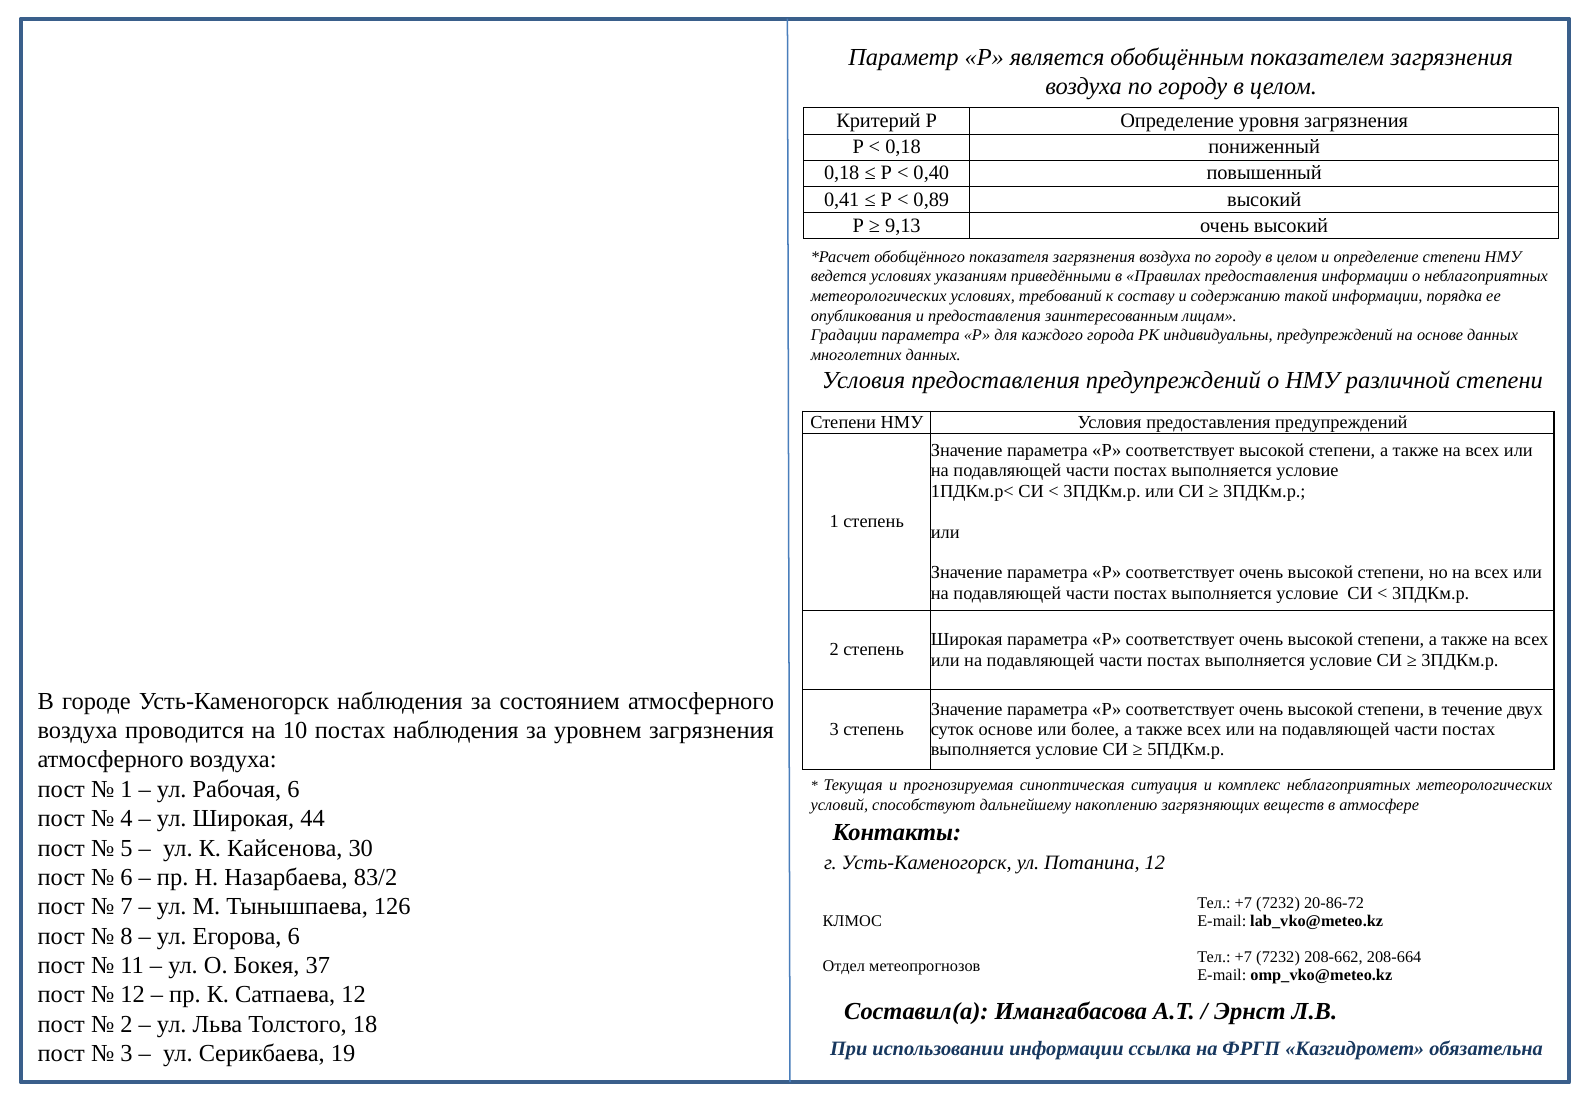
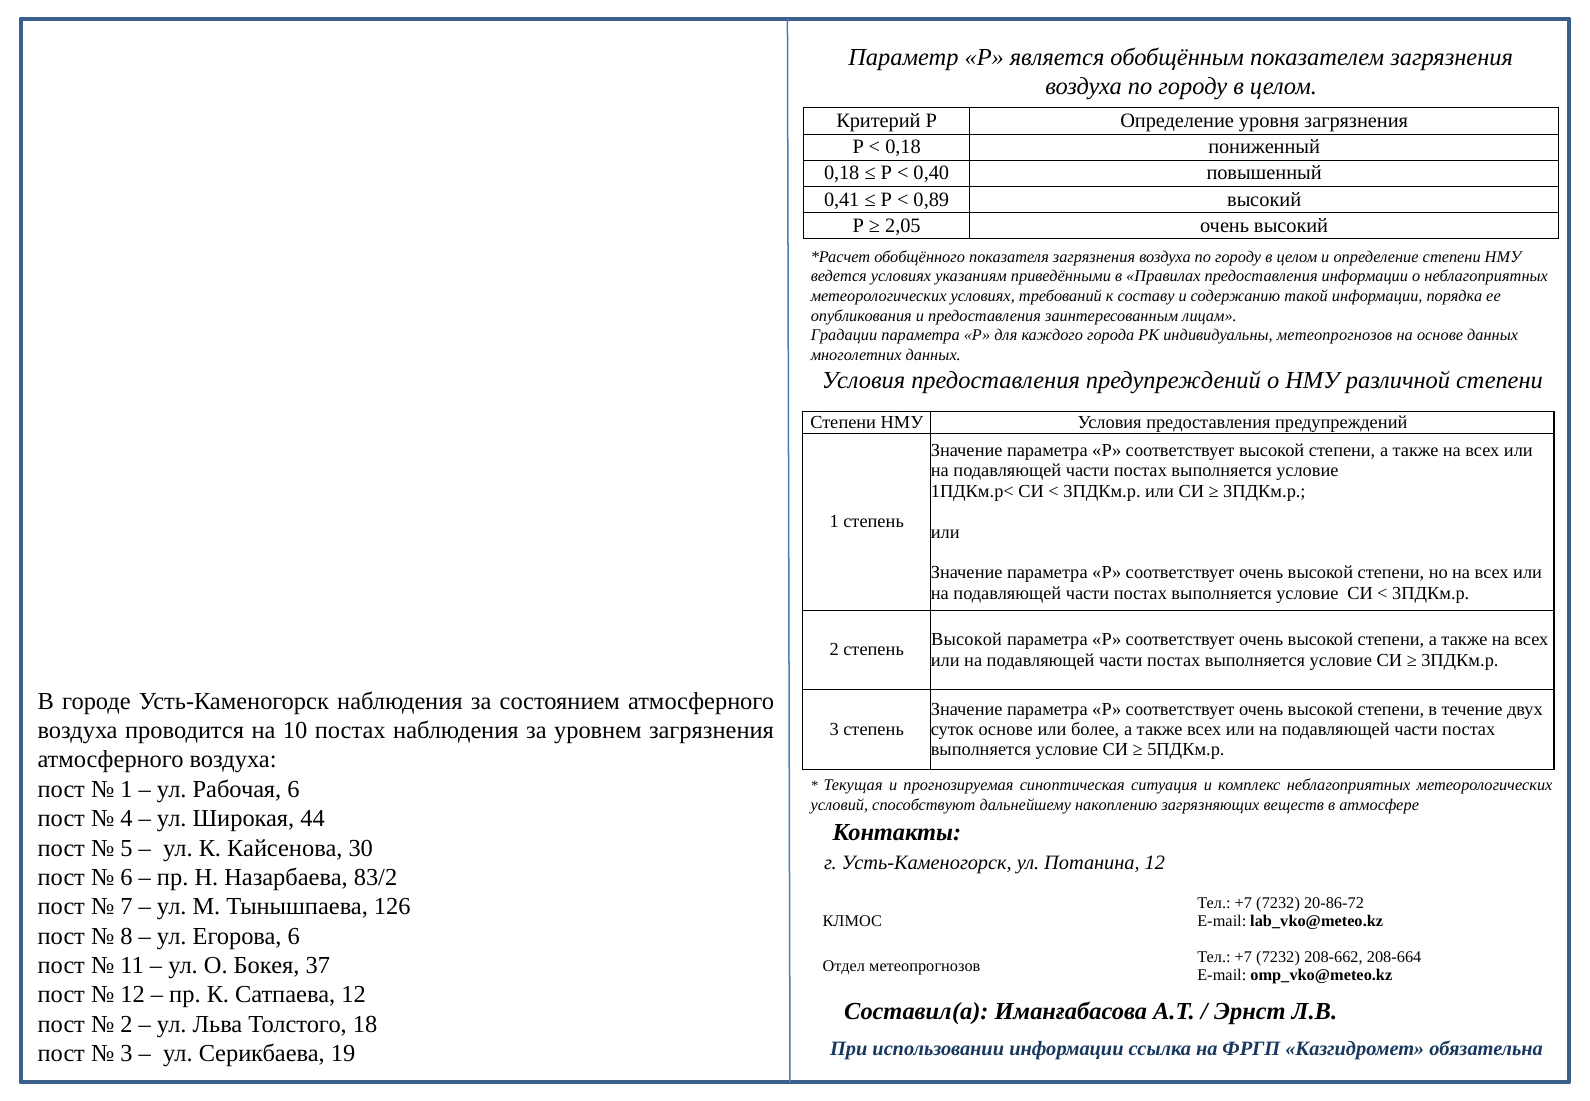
9,13: 9,13 -> 2,05 (903, 226)
индивидуальны предупреждений: предупреждений -> метеопрогнозов (1335, 335)
Широкая: Широкая -> Высокой (967, 640)
